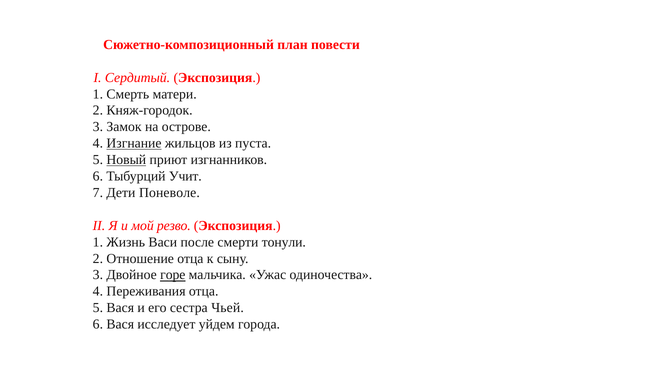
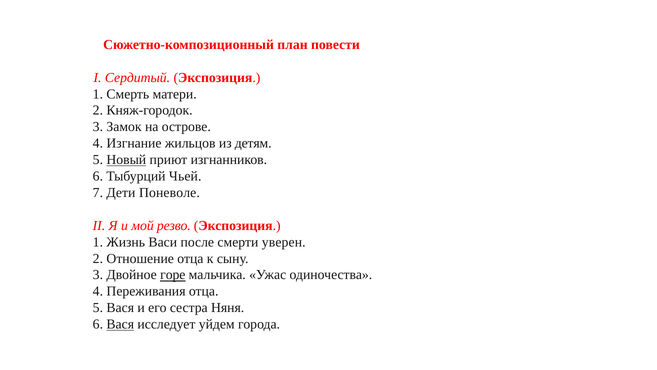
Изгнание underline: present -> none (134, 143)
пуста: пуста -> детям (253, 143)
Учит: Учит -> Чьей (185, 176)
тонули: тонули -> уверен (284, 242)
Чьей: Чьей -> Няня (228, 308)
Вася underline: none -> present (120, 324)
